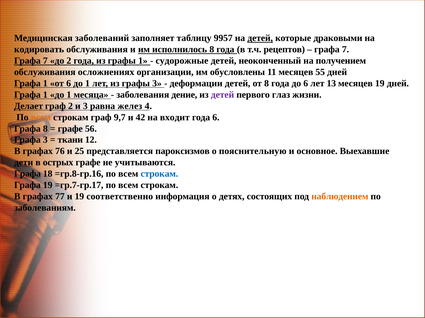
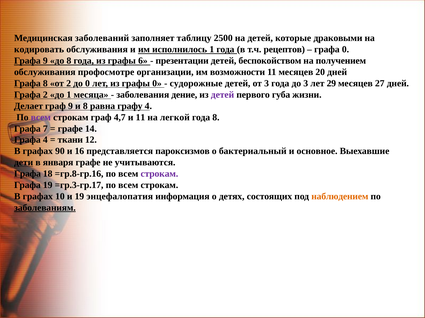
9957: 9957 -> 2500 (223, 38)
детей underline: present -> none (260, 38)
исполнилось 8: 8 -> 1 (212, 50)
7: 7 -> 0 (346, 50)
7: 7 -> 9 (45, 61)
до 2: 2 -> 8 (69, 61)
графы 1: 1 -> 6 (143, 61)
судорожные: судорожные -> презентации (182, 61)
неоконченный: неоконченный -> беспокойством (270, 61)
осложнениях: осложнениях -> профосмотре (106, 72)
обусловлены: обусловлены -> возможности (238, 72)
55: 55 -> 20 (320, 72)
1: 1 -> 8 (45, 84)
от 6: 6 -> 2 (69, 84)
1: 1 -> 0 (87, 84)
графы 3: 3 -> 0 (157, 84)
деформации: деформации -> судорожные (196, 84)
от 8: 8 -> 3 (267, 84)
до 6: 6 -> 3 (306, 84)
13: 13 -> 29 (331, 84)
месяцев 19: 19 -> 27 (380, 84)
1: 1 -> 2 (45, 95)
глаз: глаз -> губа (281, 95)
граф 2: 2 -> 9 (70, 106)
и 3: 3 -> 8 (85, 106)
желез: желез -> графу (130, 106)
всем colour: orange -> purple (41, 118)
9,7: 9,7 -> 4,7 (120, 118)
и 42: 42 -> 11 (140, 118)
входит: входит -> легкой (175, 118)
года 6: 6 -> 8 (216, 118)
Графа 8: 8 -> 7 (45, 129)
56: 56 -> 14 (91, 129)
Графа 3: 3 -> 4 (45, 140)
76: 76 -> 90 (60, 152)
25: 25 -> 16 (79, 152)
пояснительную: пояснительную -> бактериальный (253, 152)
острых: острых -> января (58, 163)
строкам colour: blue -> purple (159, 174)
=гр.7-гр.17: =гр.7-гр.17 -> =гр.3-гр.17 (79, 186)
77: 77 -> 10 (60, 197)
соответственно: соответственно -> энцефалопатия (120, 197)
заболеваниям underline: none -> present (45, 208)
